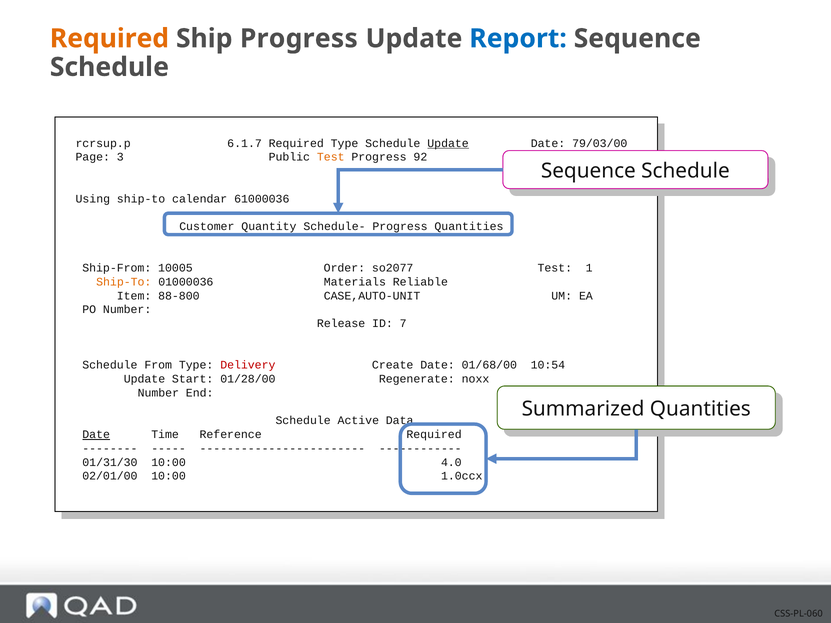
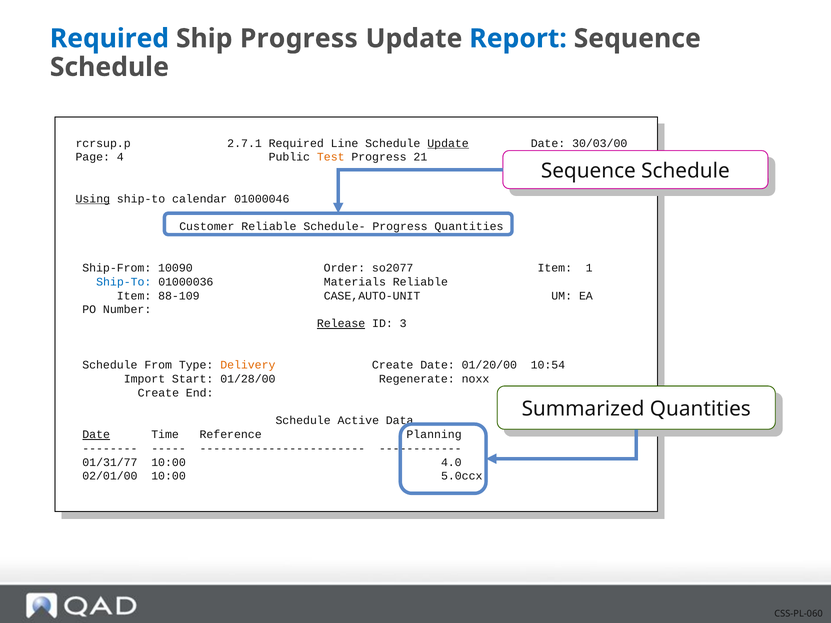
Required colour: orange -> blue (109, 39)
6.1.7: 6.1.7 -> 2.7.1 (245, 143)
Required Type: Type -> Line (345, 143)
79/03/00: 79/03/00 -> 30/03/00 (600, 143)
3: 3 -> 4 (120, 157)
92: 92 -> 21 (420, 157)
Using underline: none -> present (93, 199)
61000036: 61000036 -> 01000046 (262, 199)
Customer Quantity: Quantity -> Reliable (269, 227)
10005: 10005 -> 10090 (175, 268)
so2077 Test: Test -> Item (555, 268)
Ship-To colour: orange -> blue (124, 282)
88-800: 88-800 -> 88-109 (179, 296)
Release underline: none -> present (341, 324)
7: 7 -> 3 (403, 324)
Delivery colour: red -> orange (248, 365)
01/68/00: 01/68/00 -> 01/20/00 (489, 365)
Update: Update -> Import (144, 379)
Number: Number -> Create (158, 393)
Reference Required: Required -> Planning (434, 435)
01/31/30: 01/31/30 -> 01/31/77 (110, 462)
1.0ccx: 1.0ccx -> 5.0ccx (462, 476)
